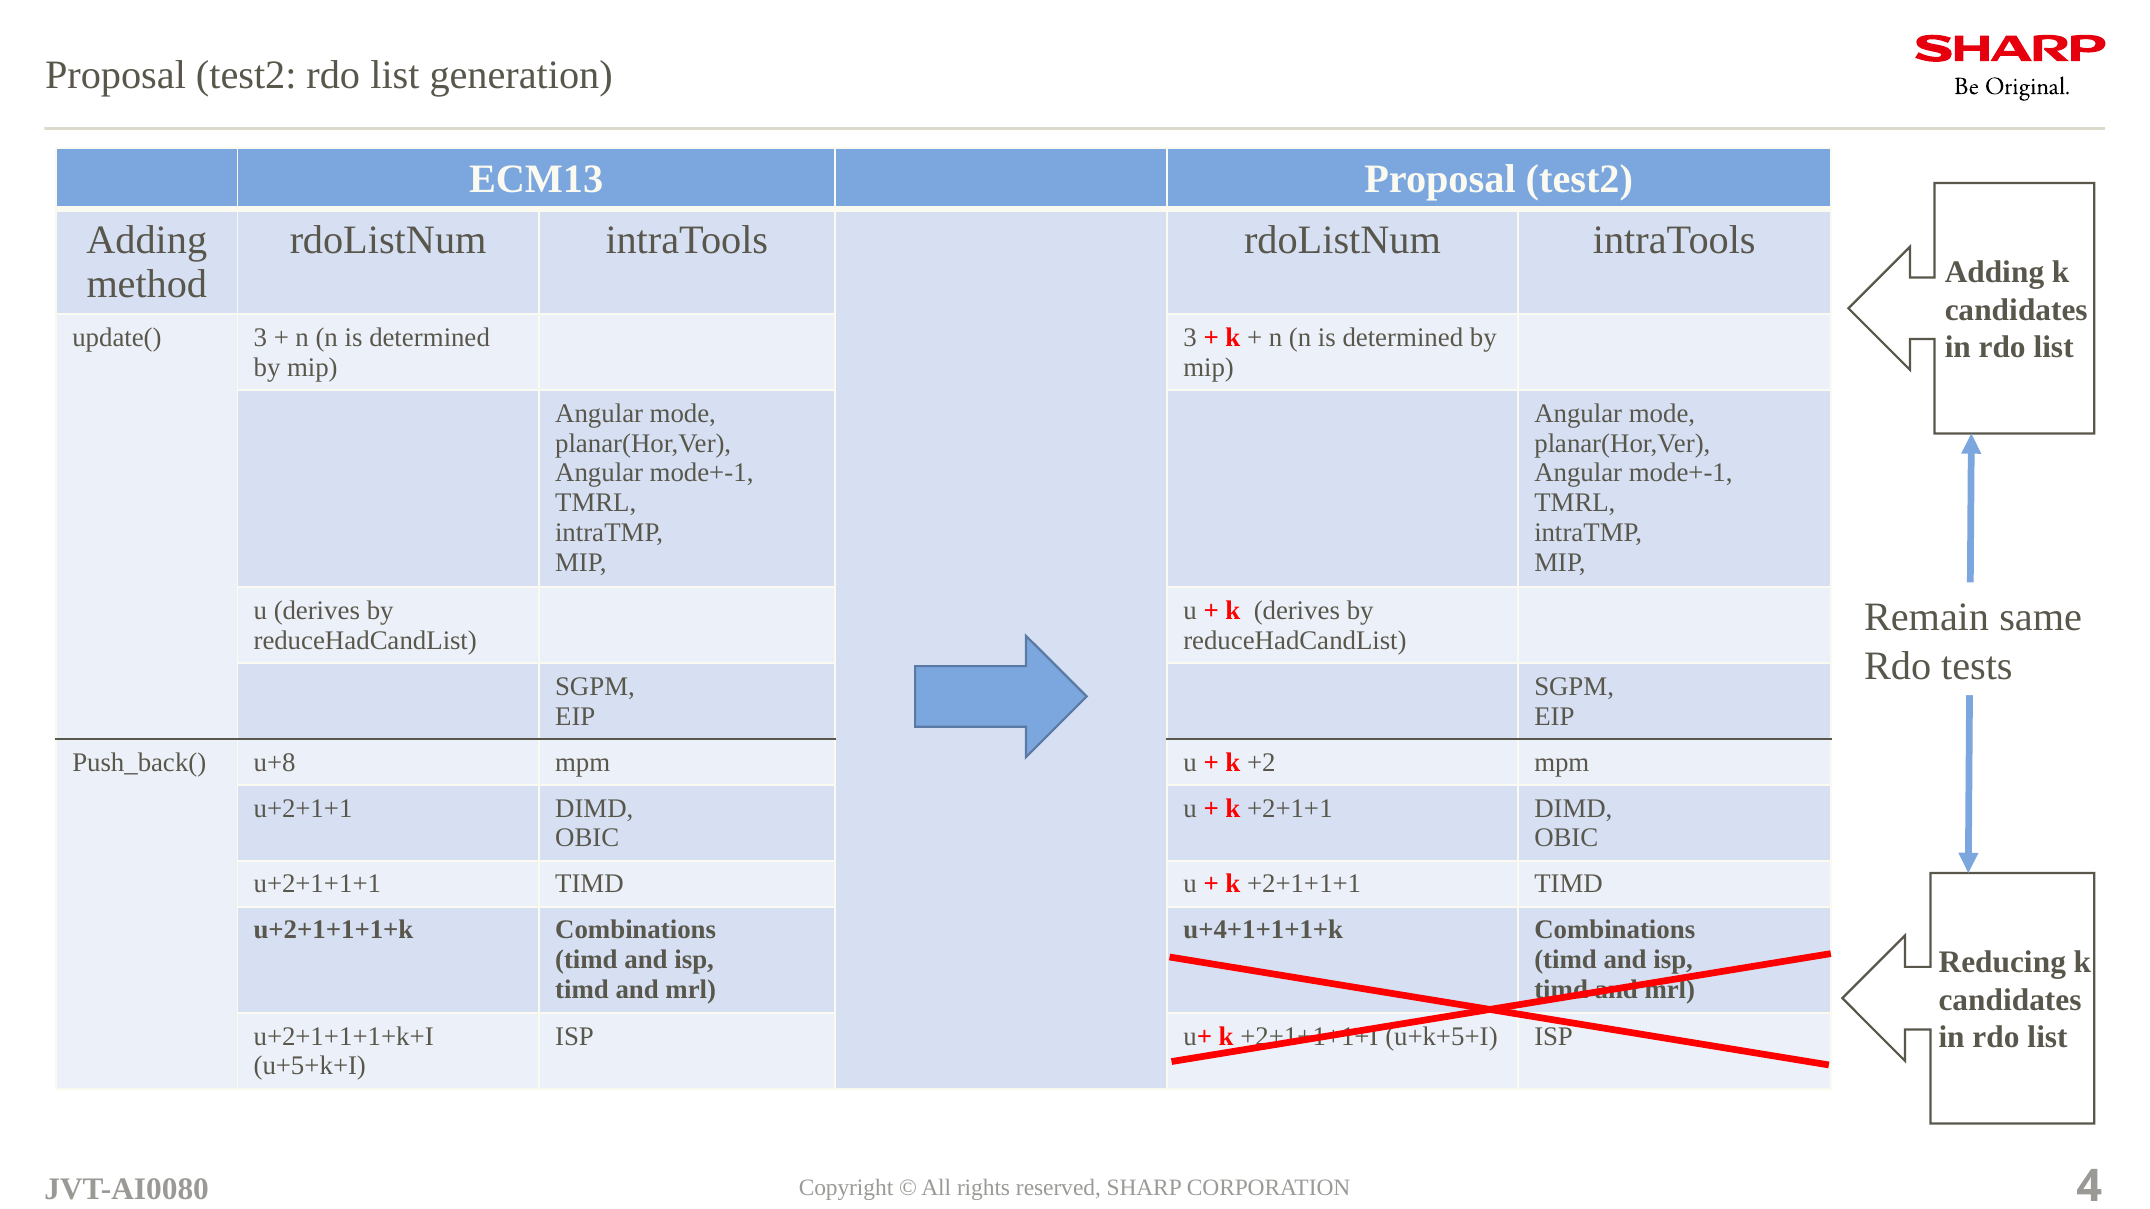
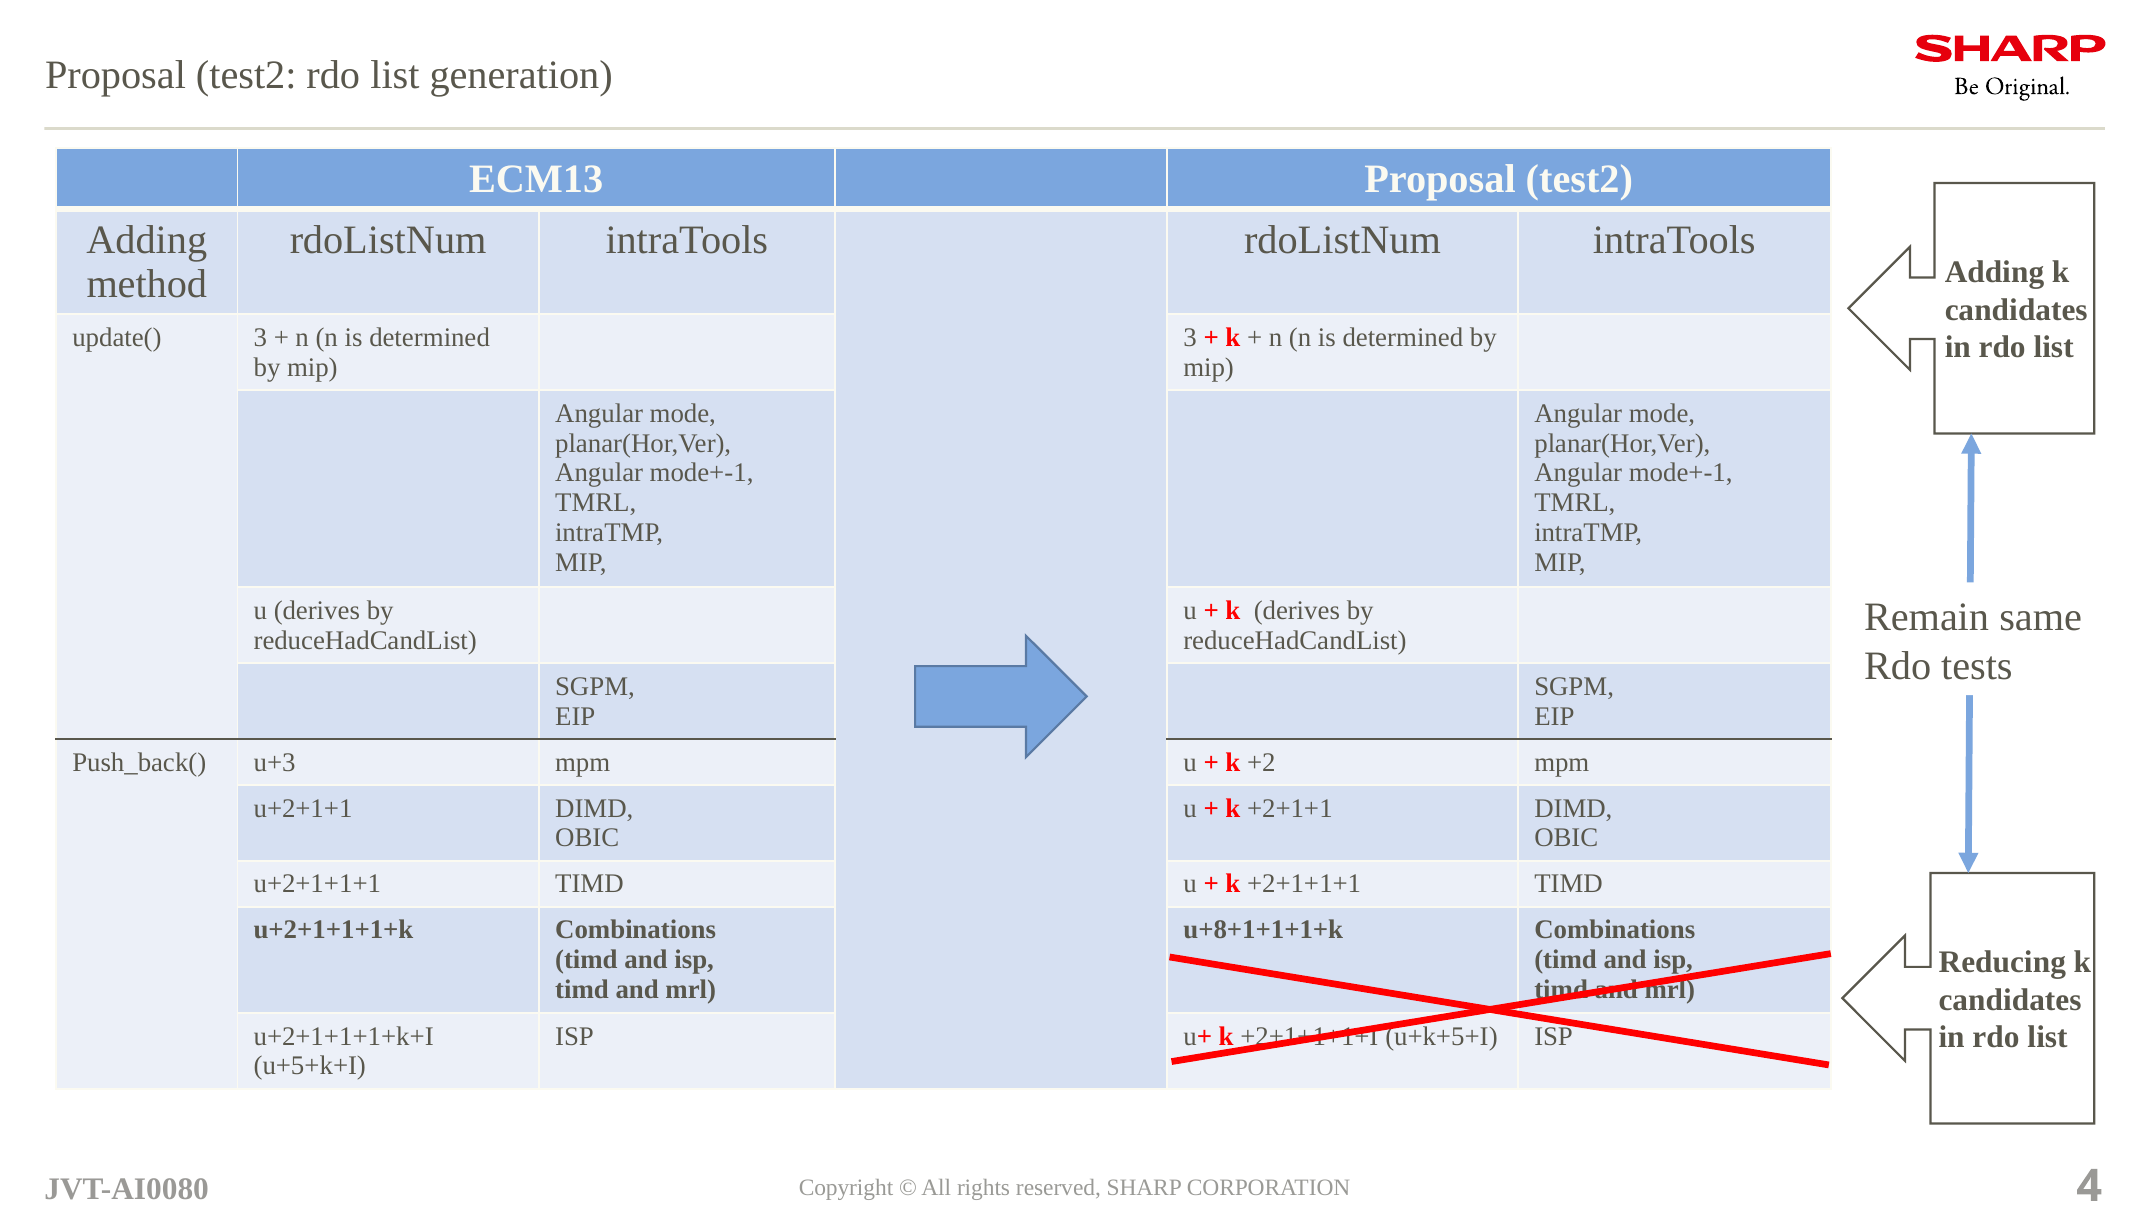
u+8: u+8 -> u+3 (275, 762)
u+4+1+1+1+k: u+4+1+1+1+k -> u+8+1+1+1+k (1263, 930)
